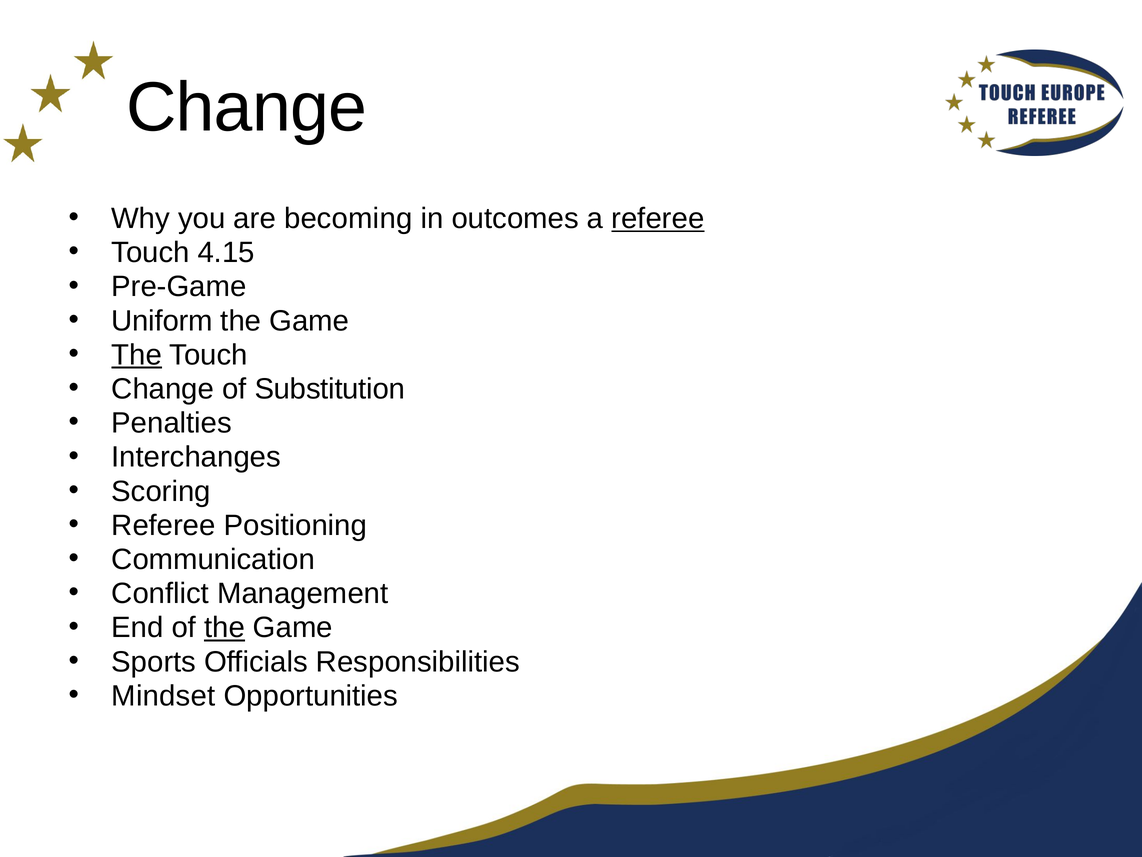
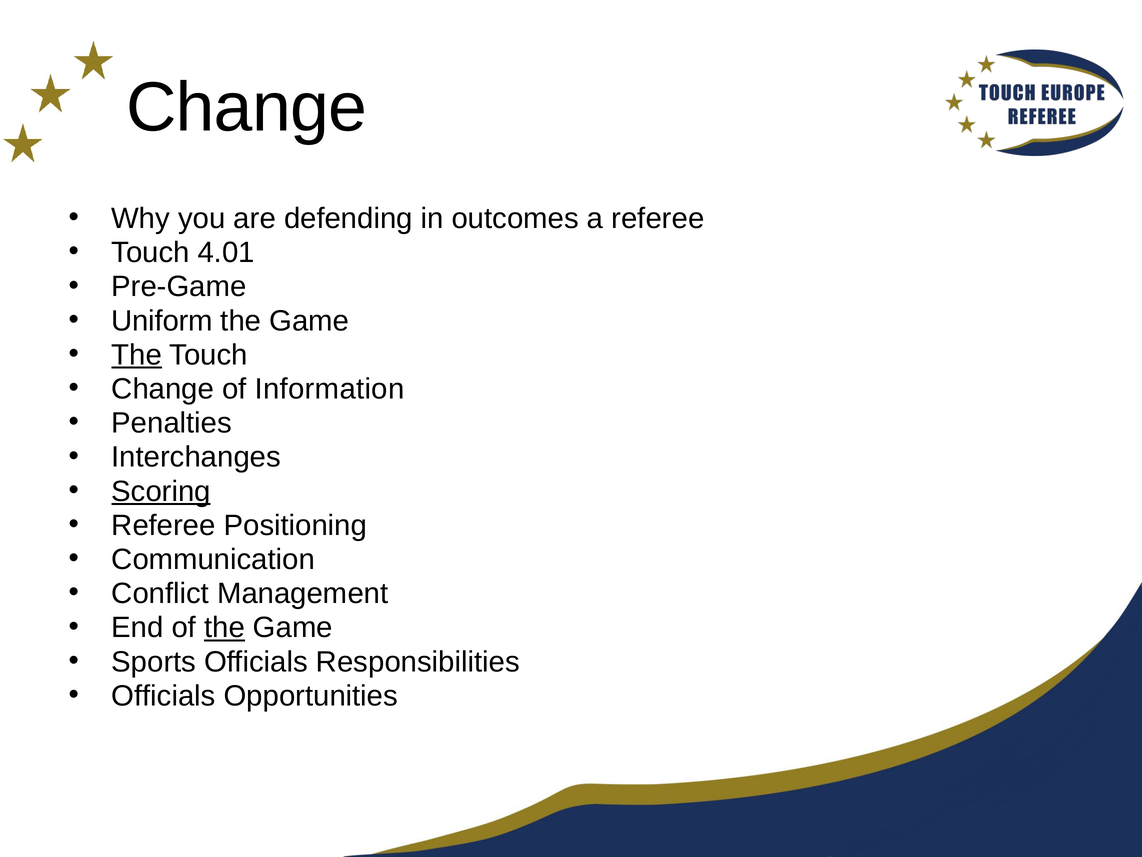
becoming: becoming -> defending (348, 218)
referee underline: present -> none (658, 218)
4.15: 4.15 -> 4.01 (226, 253)
Substitution: Substitution -> Information (330, 389)
Scoring underline: none -> present (161, 491)
Mindset: Mindset -> Officials (163, 696)
